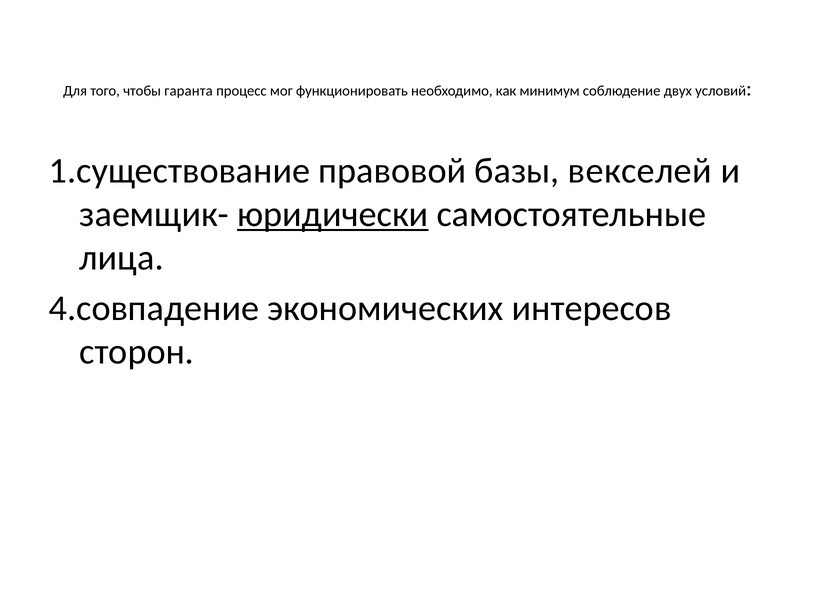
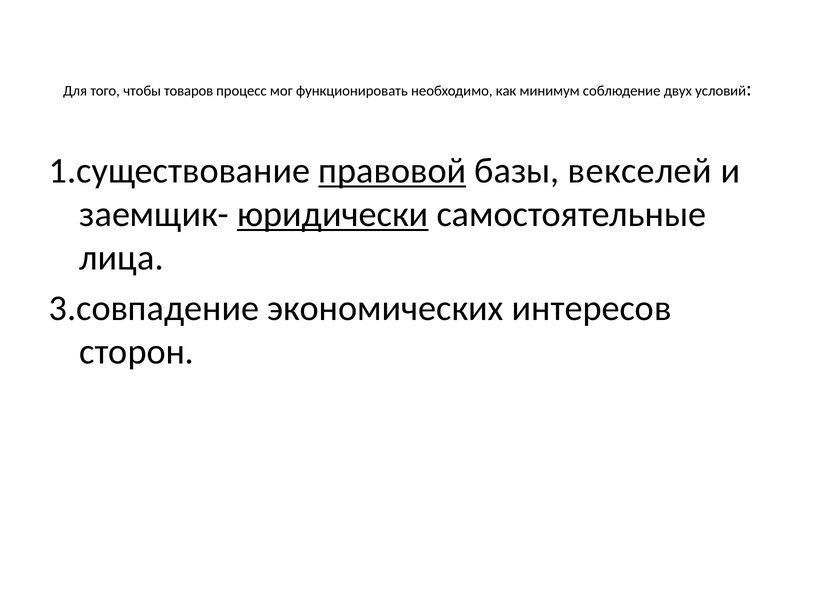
гаранта: гаранта -> товаров (189, 91)
правовой underline: none -> present (392, 171)
4.совпадение: 4.совпадение -> 3.совпадение (154, 309)
